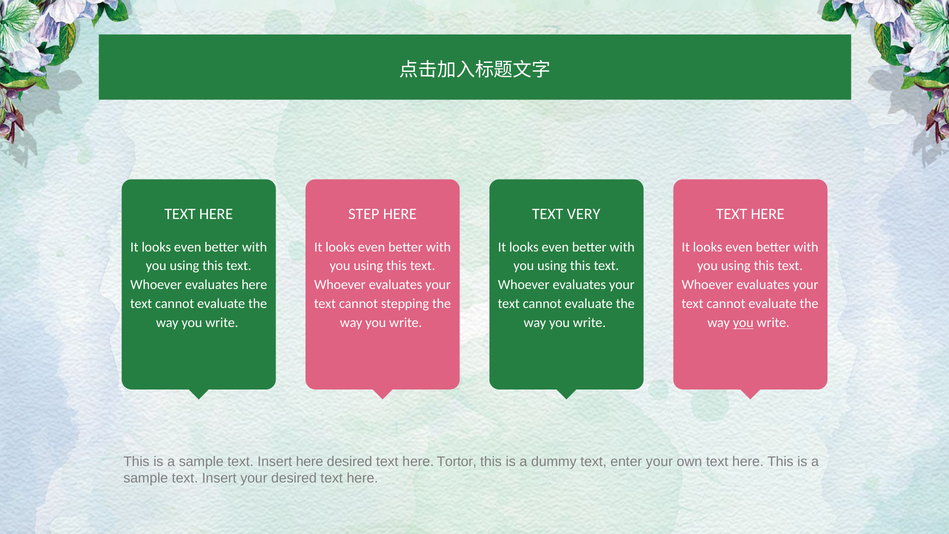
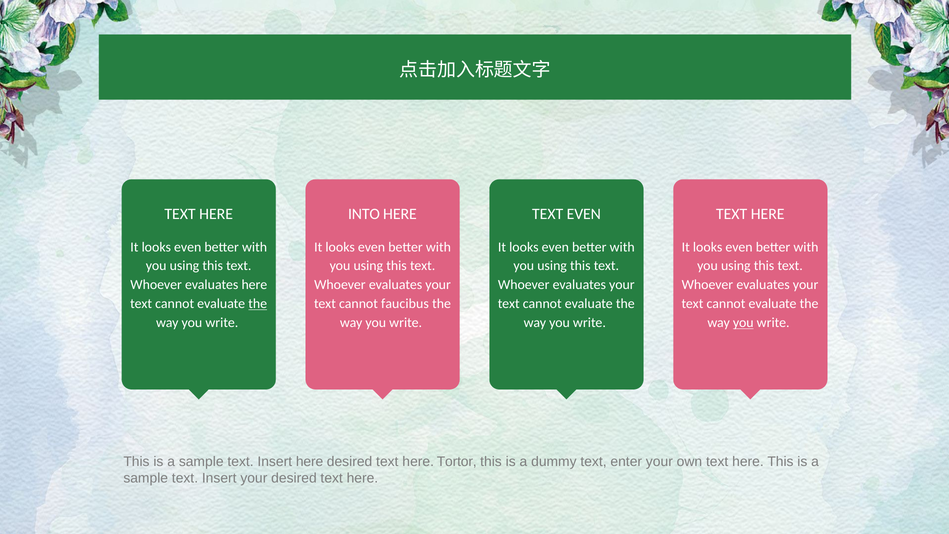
STEP: STEP -> INTO (364, 214)
TEXT VERY: VERY -> EVEN (584, 214)
the underline: none -> present (258, 304)
stepping: stepping -> faucibus (405, 304)
